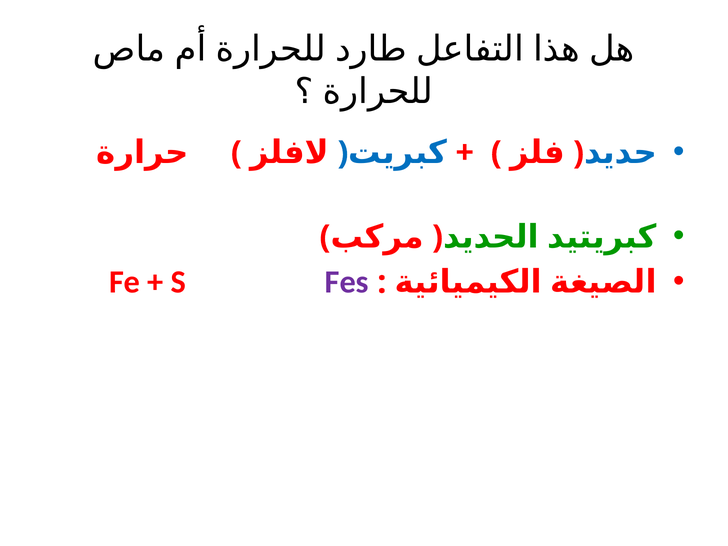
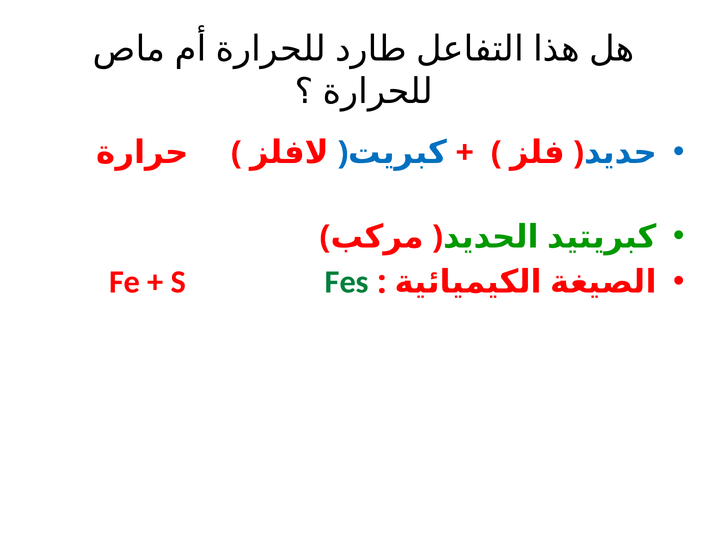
Fes colour: purple -> green (347, 282)
